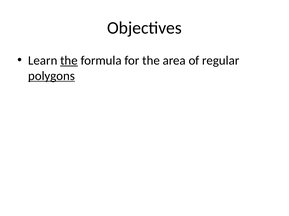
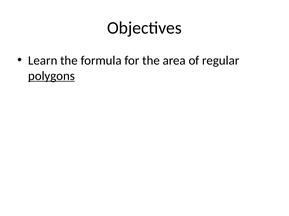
the underline: present -> none (69, 61)
